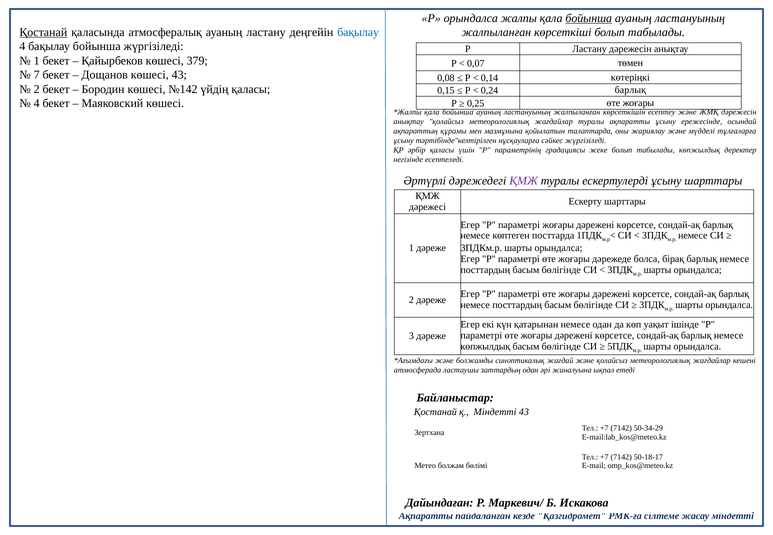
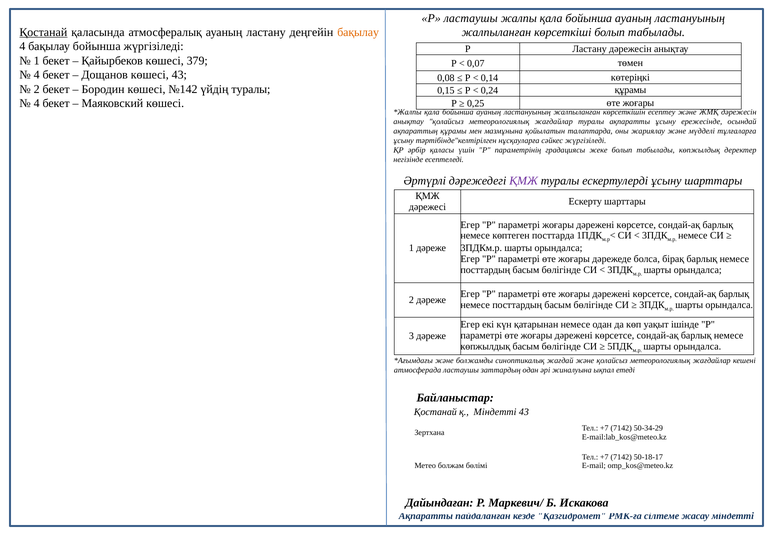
Р орындалса: орындалса -> ластаушы (471, 18)
бойынша underline: present -> none (589, 18)
бақылау colour: blue -> orange (358, 32)
7: 7 -> 4 (37, 75)
үйдің қаласы: қаласы -> туралы (251, 89)
0,24 барлық: барлық -> құрамы (630, 90)
